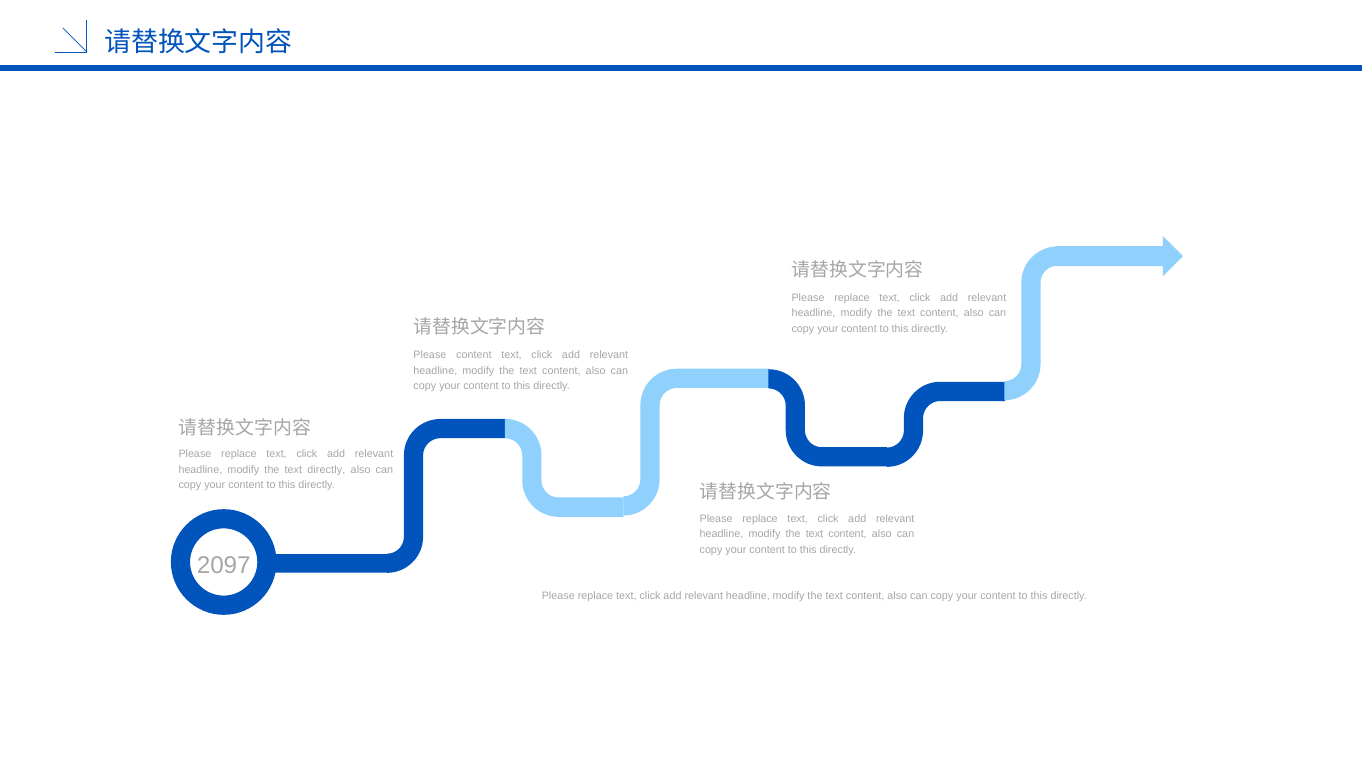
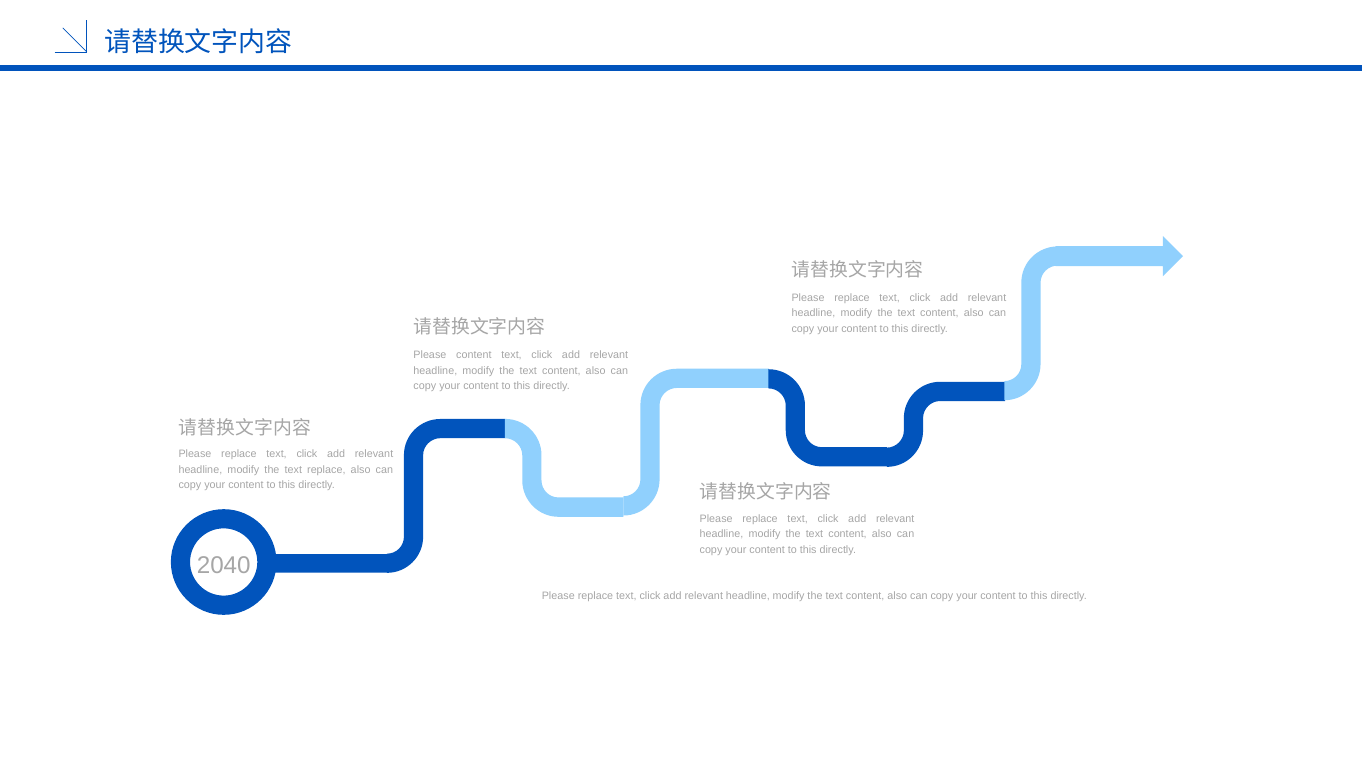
text directly: directly -> replace (326, 470)
2097: 2097 -> 2040 (224, 566)
